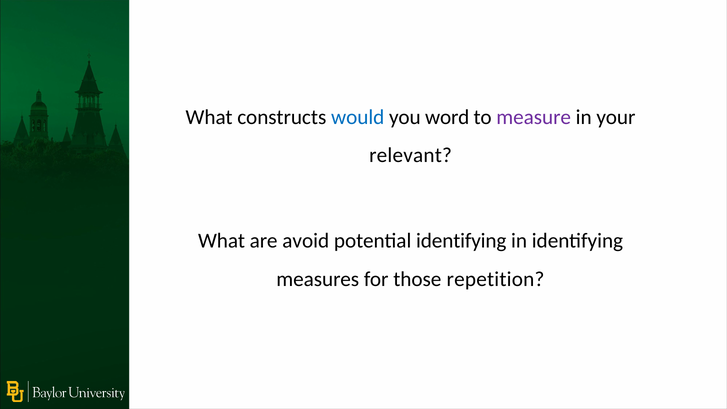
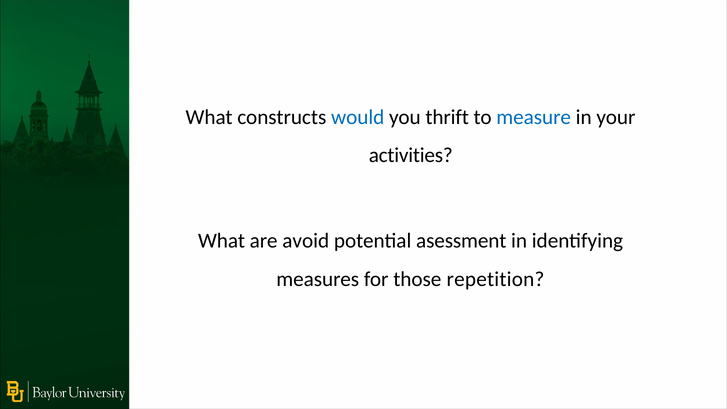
word: word -> thrift (447, 117)
measure colour: purple -> blue (534, 117)
relevant: relevant -> activities (411, 155)
potential identifying: identifying -> asessment (461, 241)
